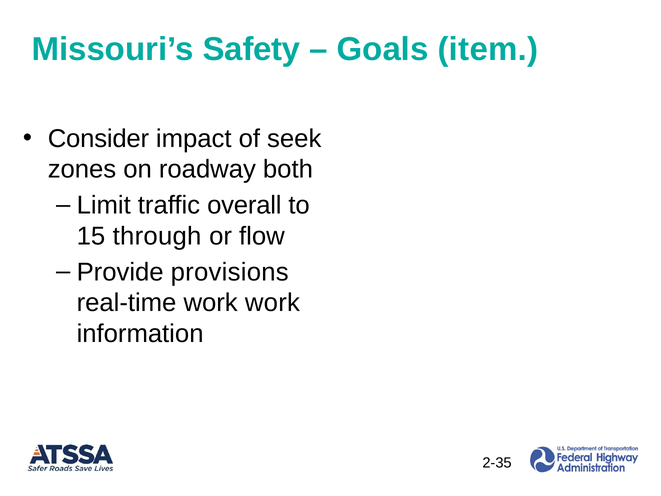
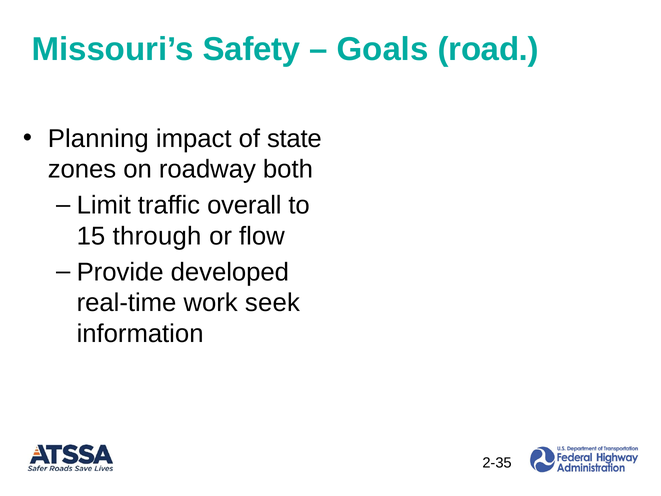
item: item -> road (488, 49)
Consider: Consider -> Planning (98, 139)
seek: seek -> state (294, 139)
provisions: provisions -> developed (230, 272)
work work: work -> seek (272, 303)
